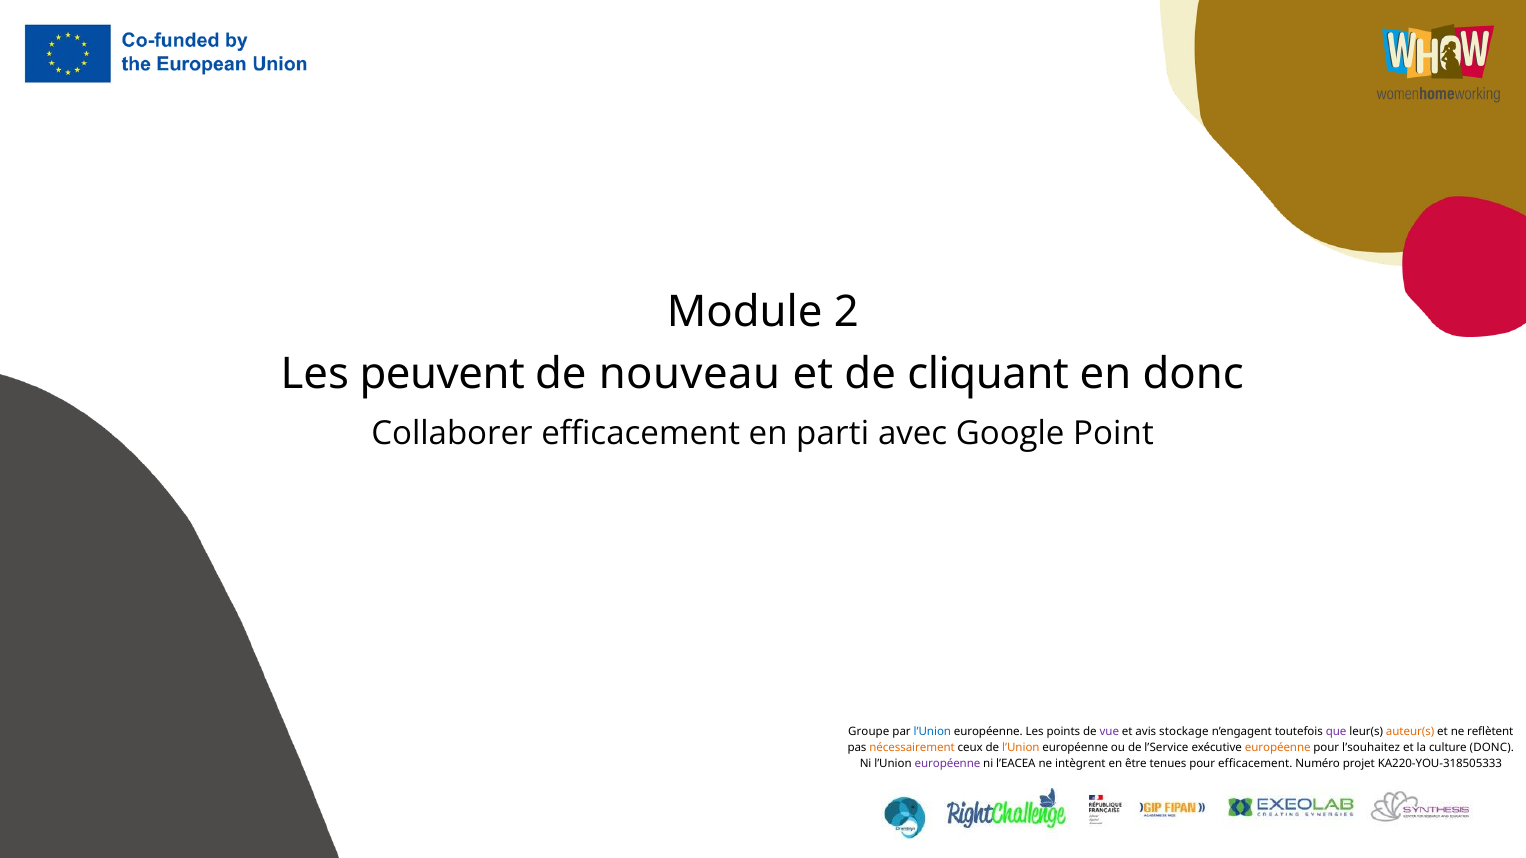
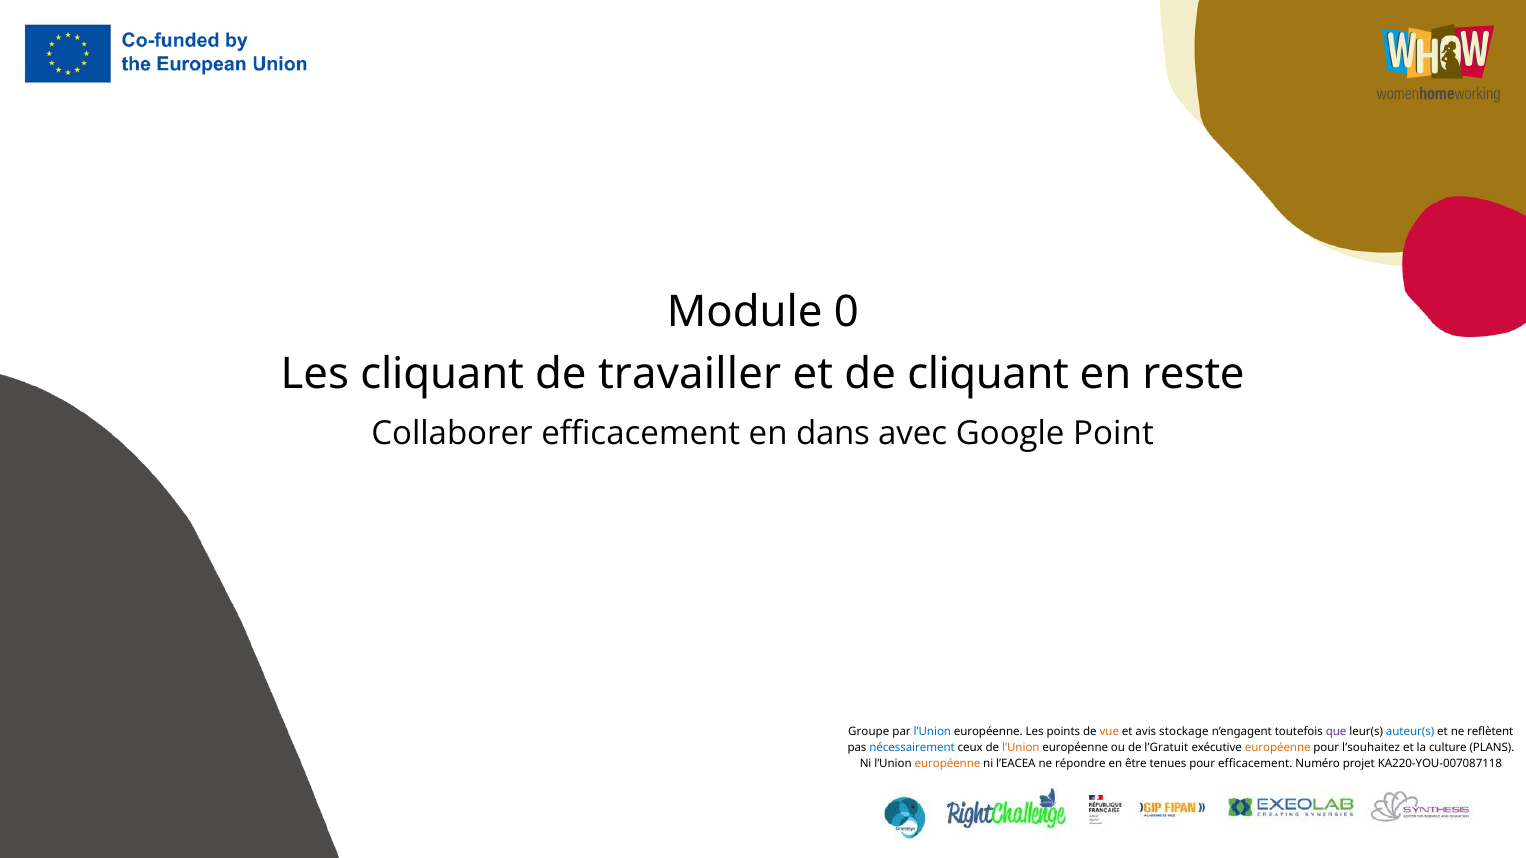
2: 2 -> 0 (846, 313)
Les peuvent: peuvent -> cliquant (442, 374)
nouveau: nouveau -> travailler (690, 374)
en donc: donc -> reste (1193, 374)
parti: parti -> dans (833, 434)
vue colour: purple -> orange (1109, 732)
auteur(s colour: orange -> blue (1410, 732)
nécessairement colour: orange -> blue (912, 748)
l’Service: l’Service -> l’Gratuit (1166, 748)
culture DONC: DONC -> PLANS (1492, 748)
européenne colour: purple -> orange (948, 764)
intègrent: intègrent -> répondre (1080, 764)
KA220-YOU-318505333: KA220-YOU-318505333 -> KA220-YOU-007087118 (1440, 764)
